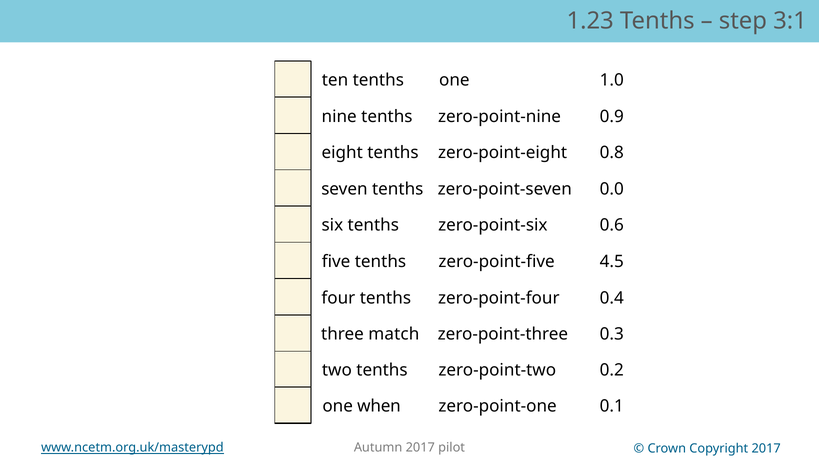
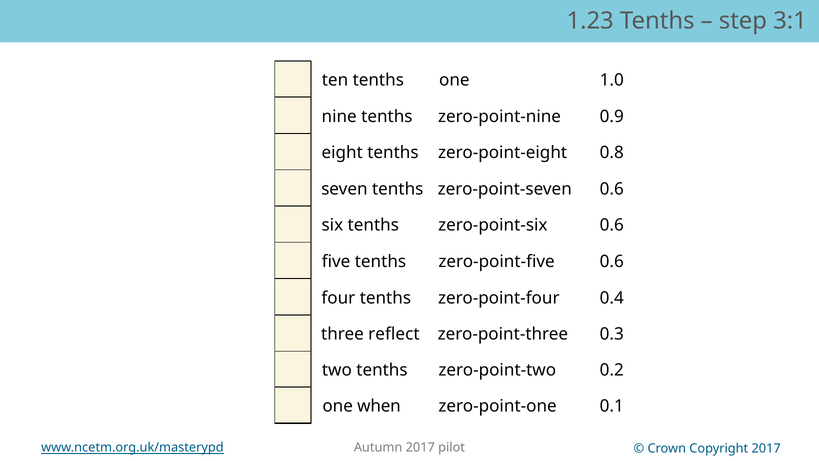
zero-point-seven 0.0: 0.0 -> 0.6 (612, 189)
zero-point-five 4.5: 4.5 -> 0.6 (612, 261)
match: match -> reflect (394, 334)
